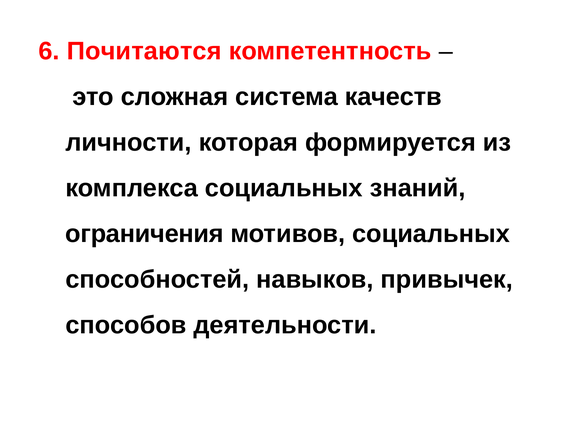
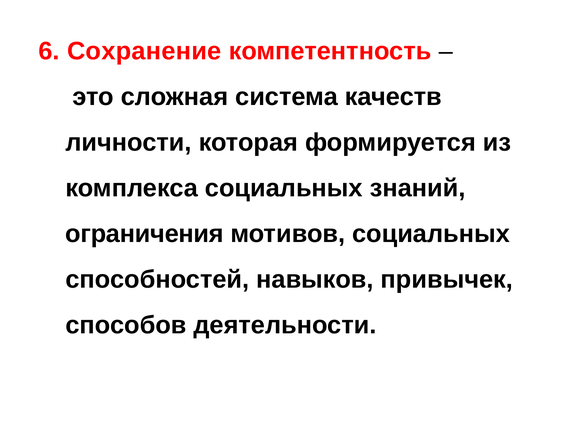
Почитаются: Почитаются -> Сохранение (144, 51)
